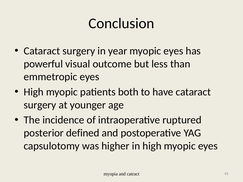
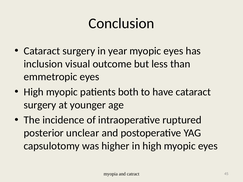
powerful: powerful -> inclusion (43, 64)
defined: defined -> unclear (83, 133)
